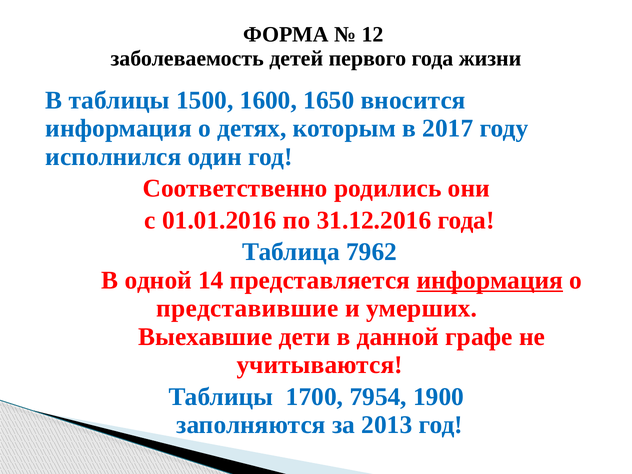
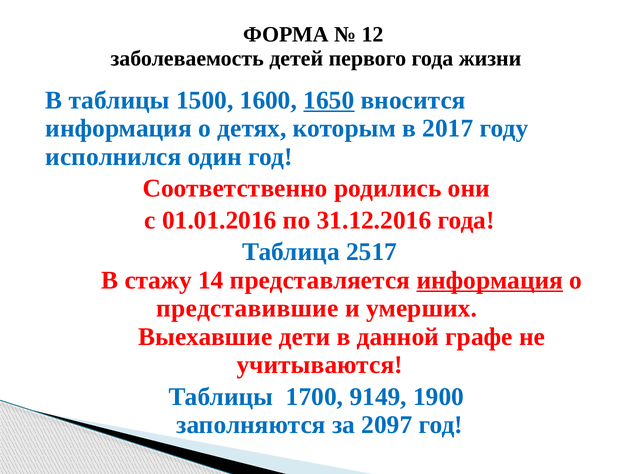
1650 underline: none -> present (329, 100)
7962: 7962 -> 2517 (372, 252)
одной: одной -> стажу (158, 280)
7954: 7954 -> 9149 (378, 397)
2013: 2013 -> 2097 (387, 425)
